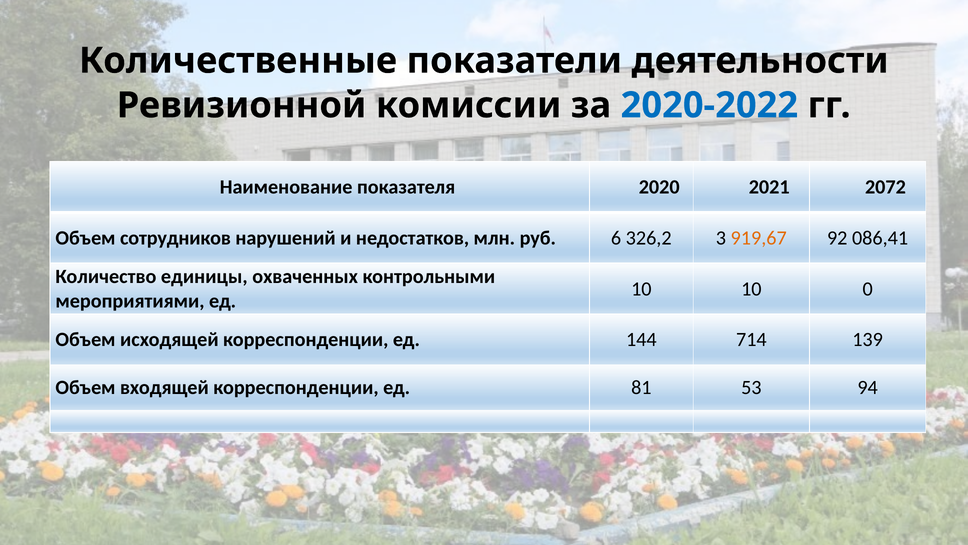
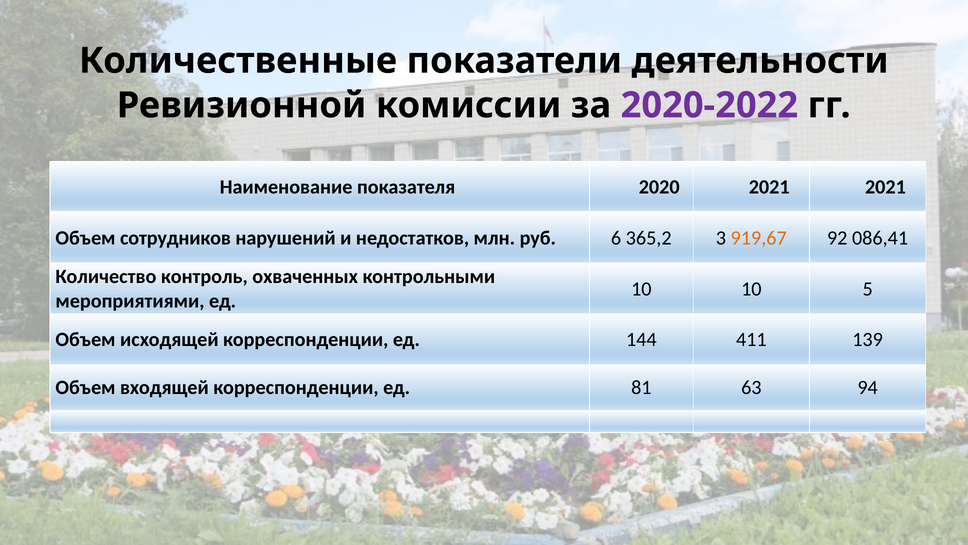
2020-2022 colour: blue -> purple (709, 105)
2021 2072: 2072 -> 2021 (885, 187)
326,2: 326,2 -> 365,2 (649, 238)
единицы: единицы -> контроль (204, 276)
0: 0 -> 5 (868, 289)
714: 714 -> 411 (751, 339)
53: 53 -> 63 (751, 387)
